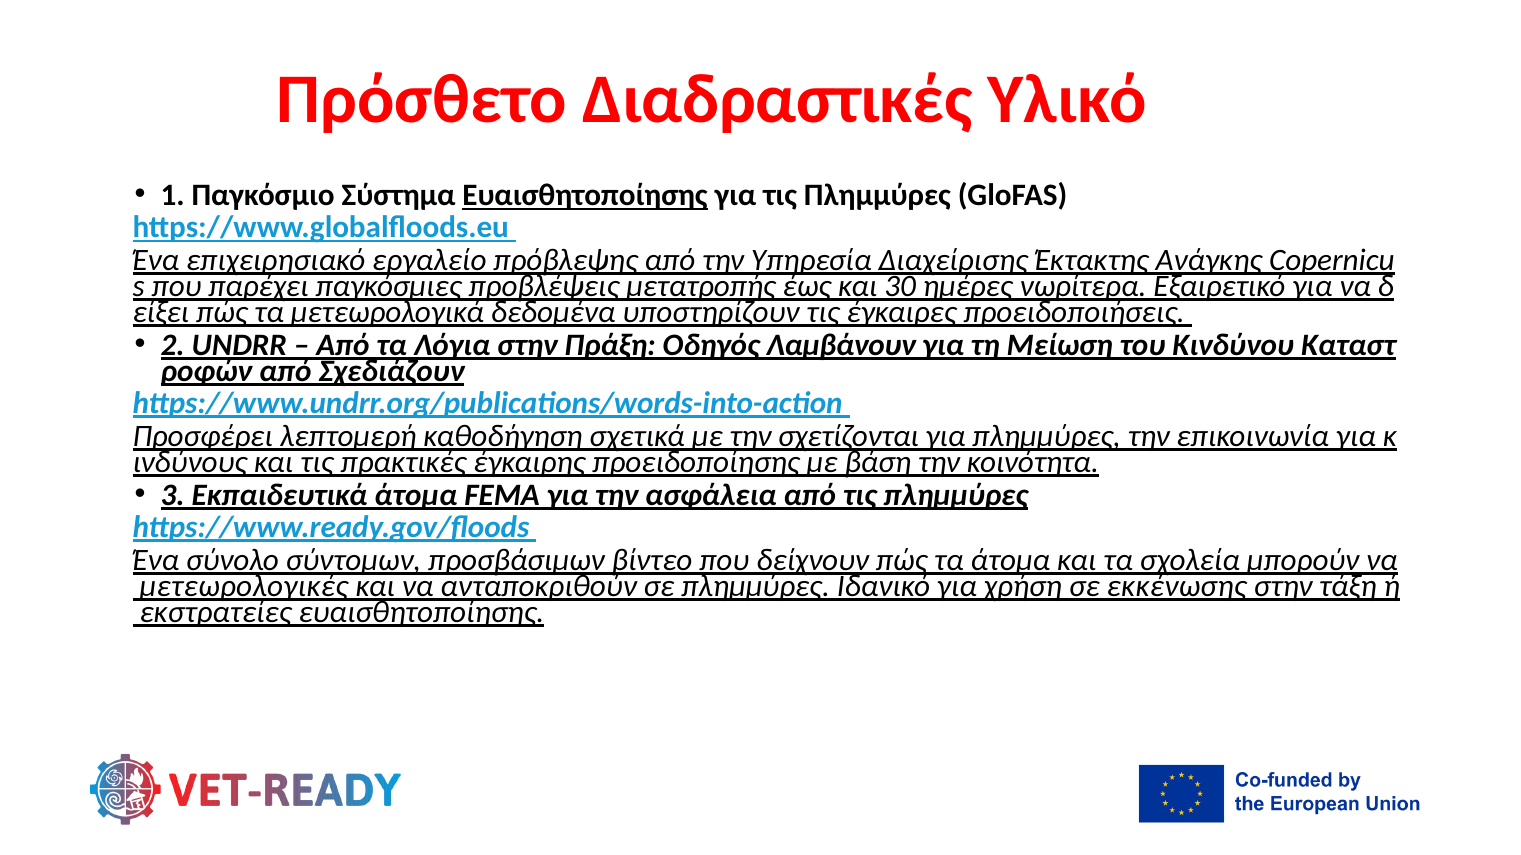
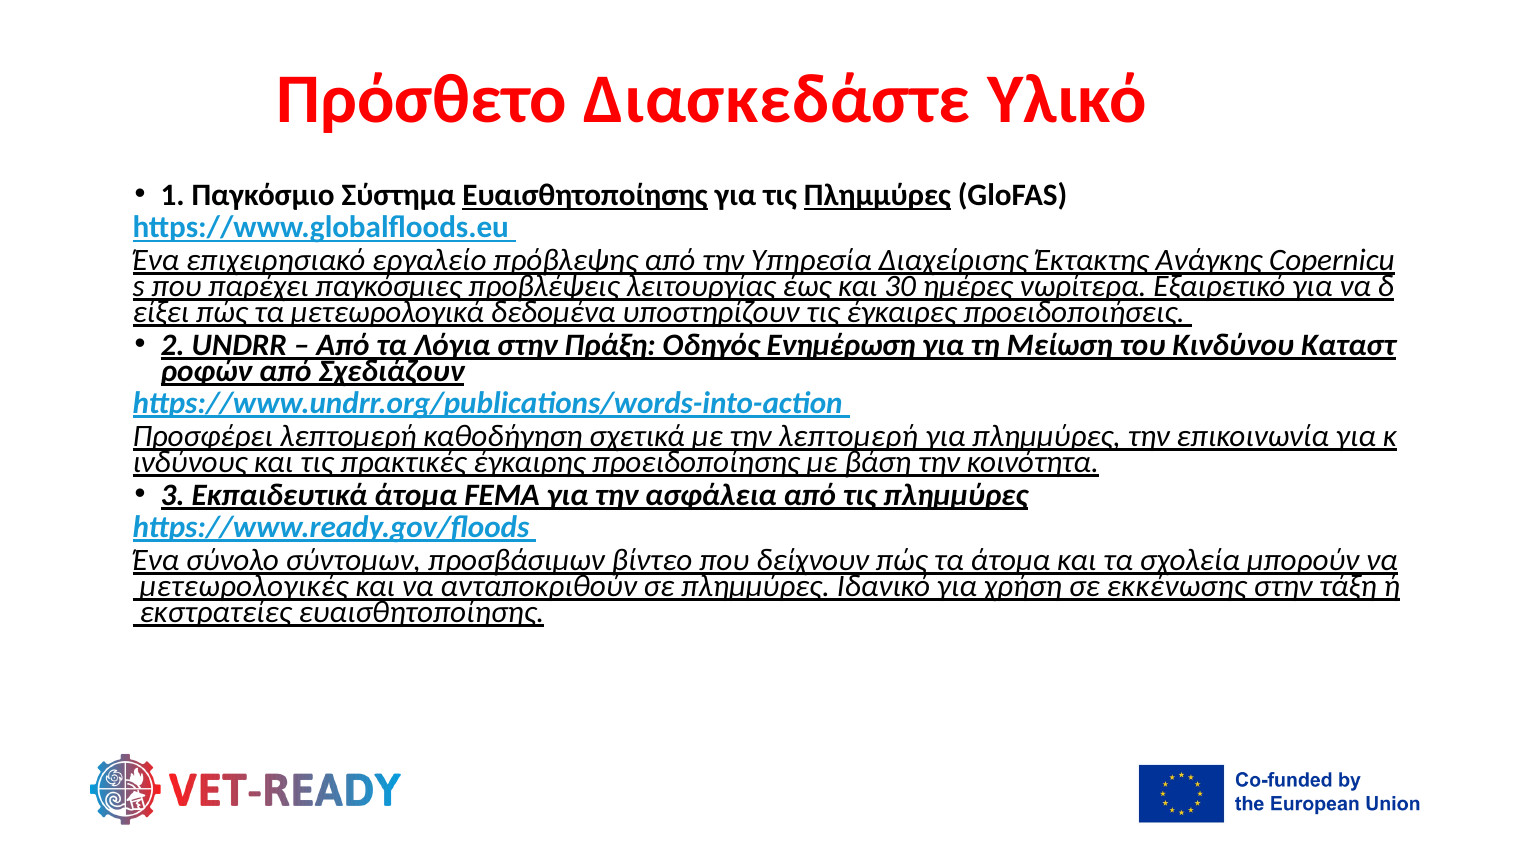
Διαδραστικές: Διαδραστικές -> Διασκεδάστε (777, 100)
Πλημμύρες underline: none -> present (877, 195)
μετατροπής: μετατροπής -> λειτουργίας (701, 287)
Λαμβάνουν: Λαμβάνουν -> Ενημέρωση (841, 345)
την σχετίζονται: σχετίζονται -> λεπτομερή (848, 436)
